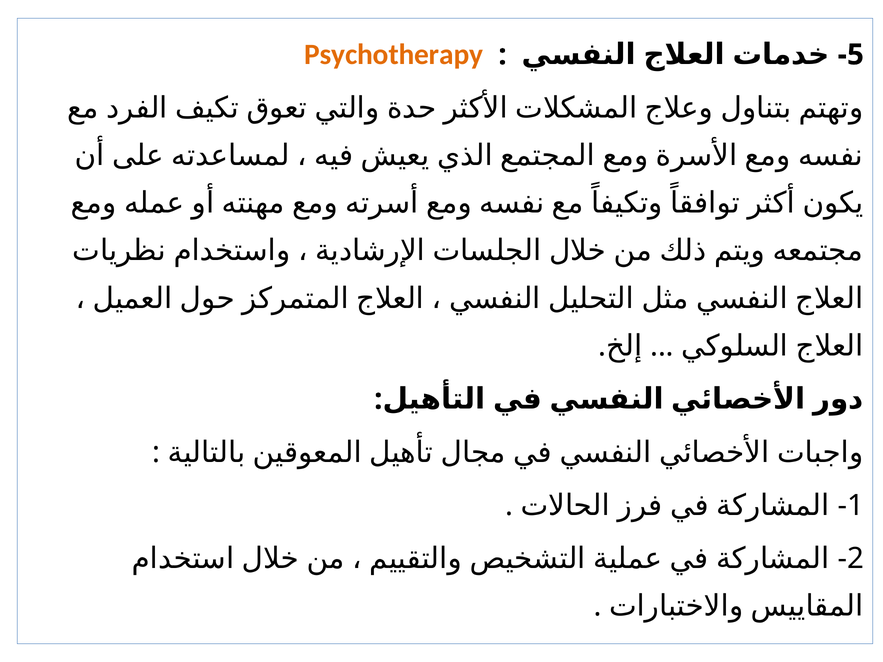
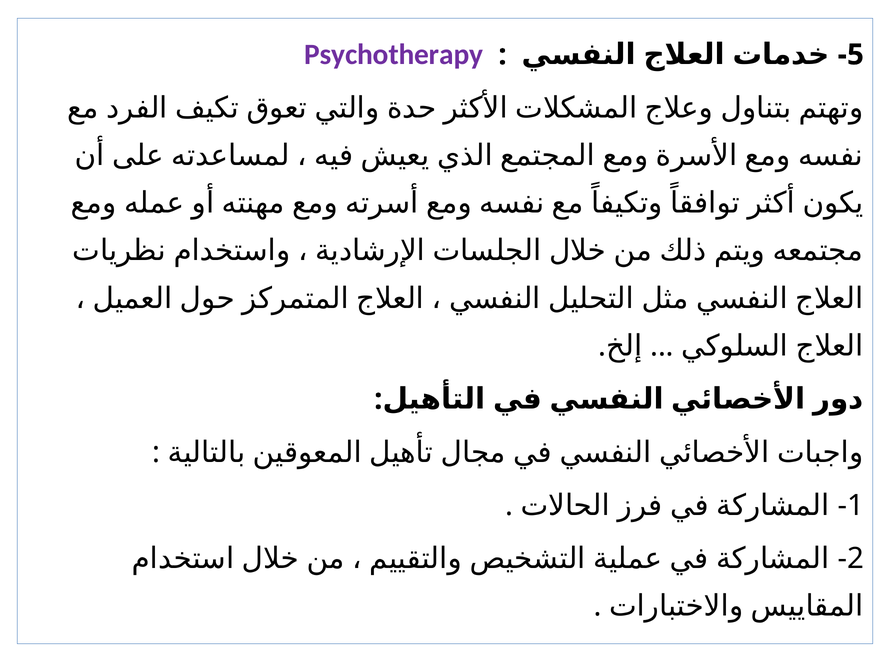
Psychotherapy colour: orange -> purple (394, 55)
